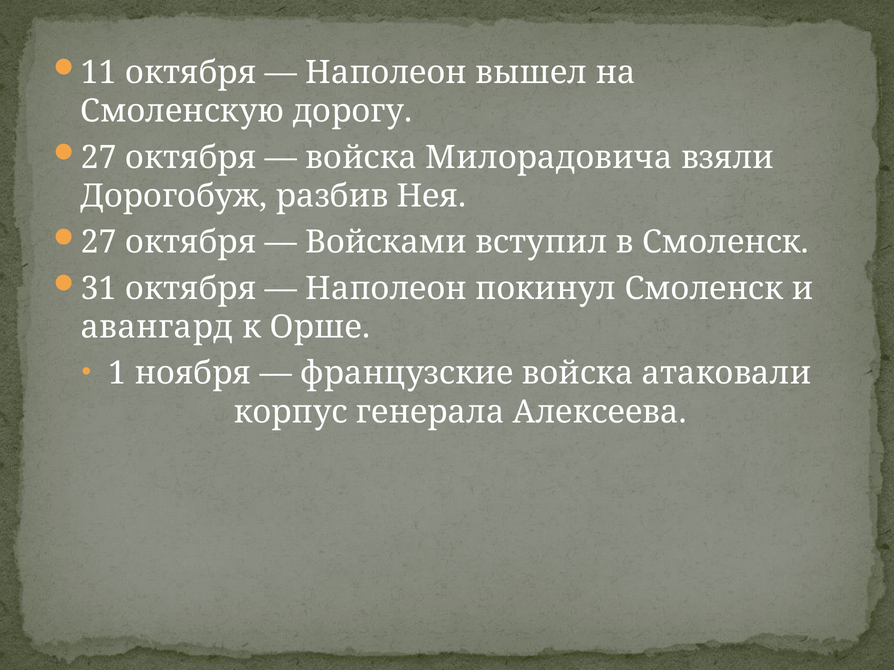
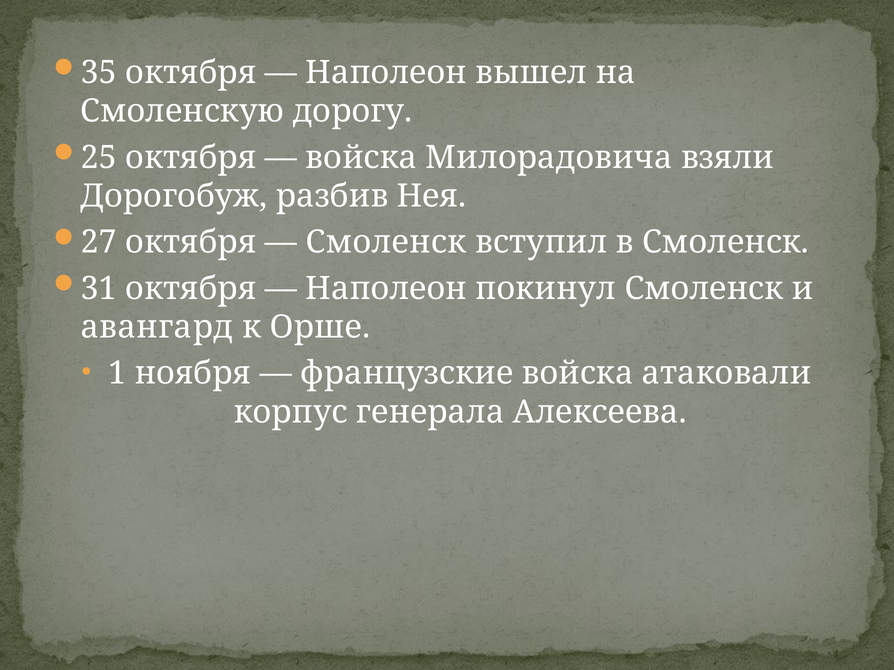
11: 11 -> 35 (99, 73)
27: 27 -> 25 (99, 158)
Войсками: Войсками -> Смоленск (386, 242)
